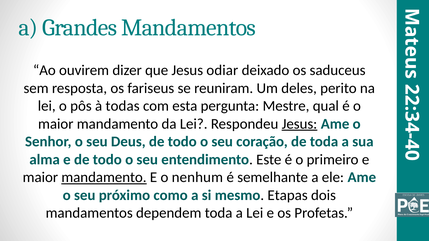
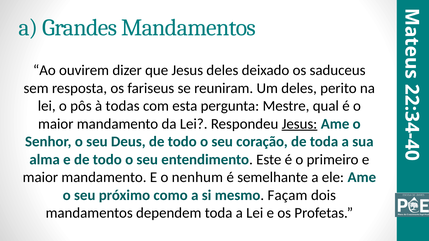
Jesus odiar: odiar -> deles (222, 70)
mandamento underline: present -> none (104, 178)
Etapas: Etapas -> Façam (288, 195)
